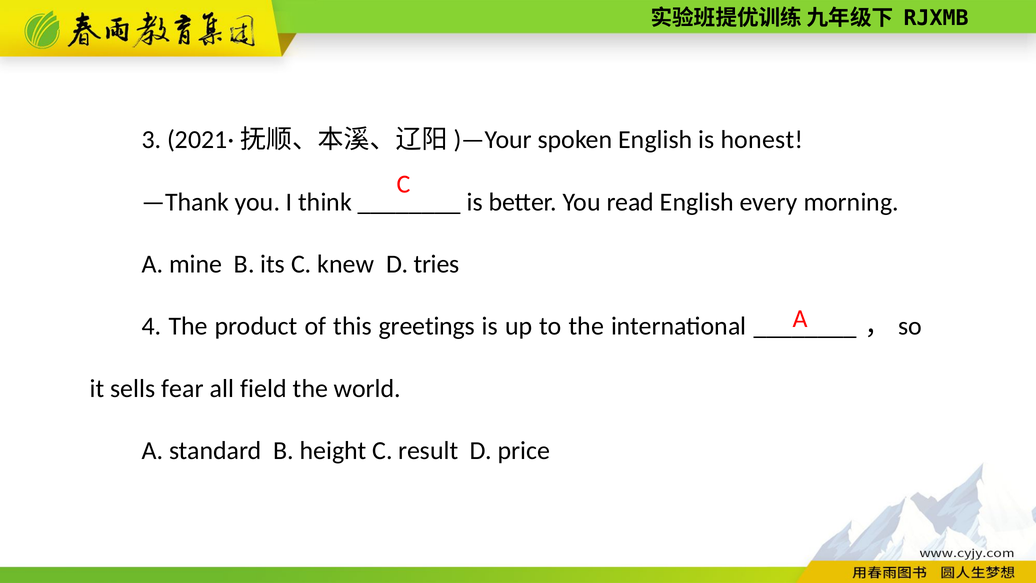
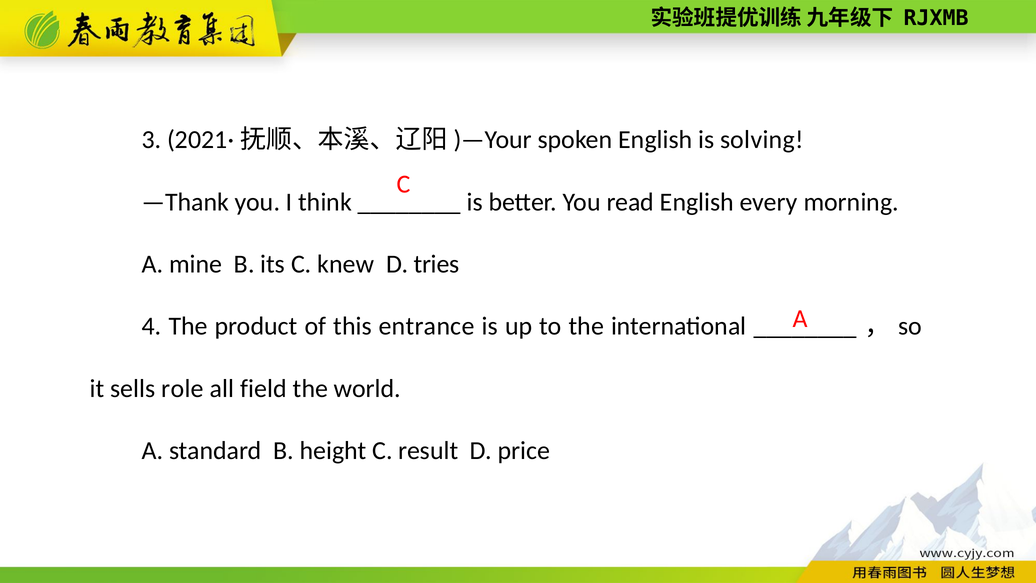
honest: honest -> solving (762, 140)
greetings: greetings -> entrance (427, 326)
fear: fear -> role (183, 388)
